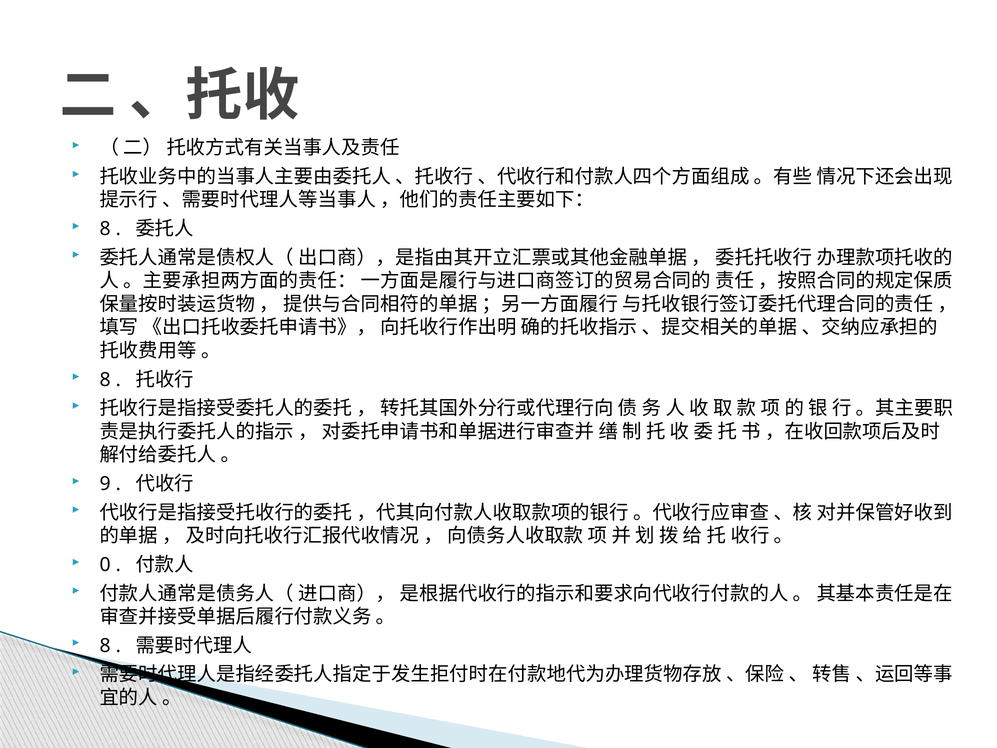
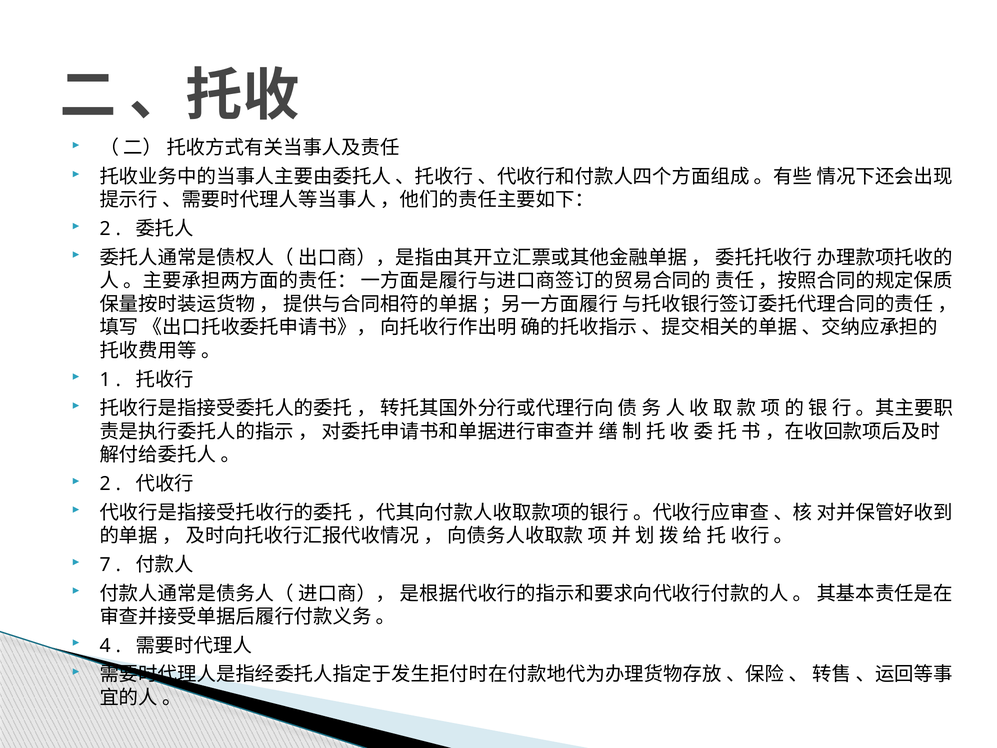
8: 8 -> 2 (105, 229)
8: 8 -> 1 (105, 380)
9: 9 -> 2 (105, 484)
0: 0 -> 7 (105, 565)
8: 8 -> 4 (105, 646)
